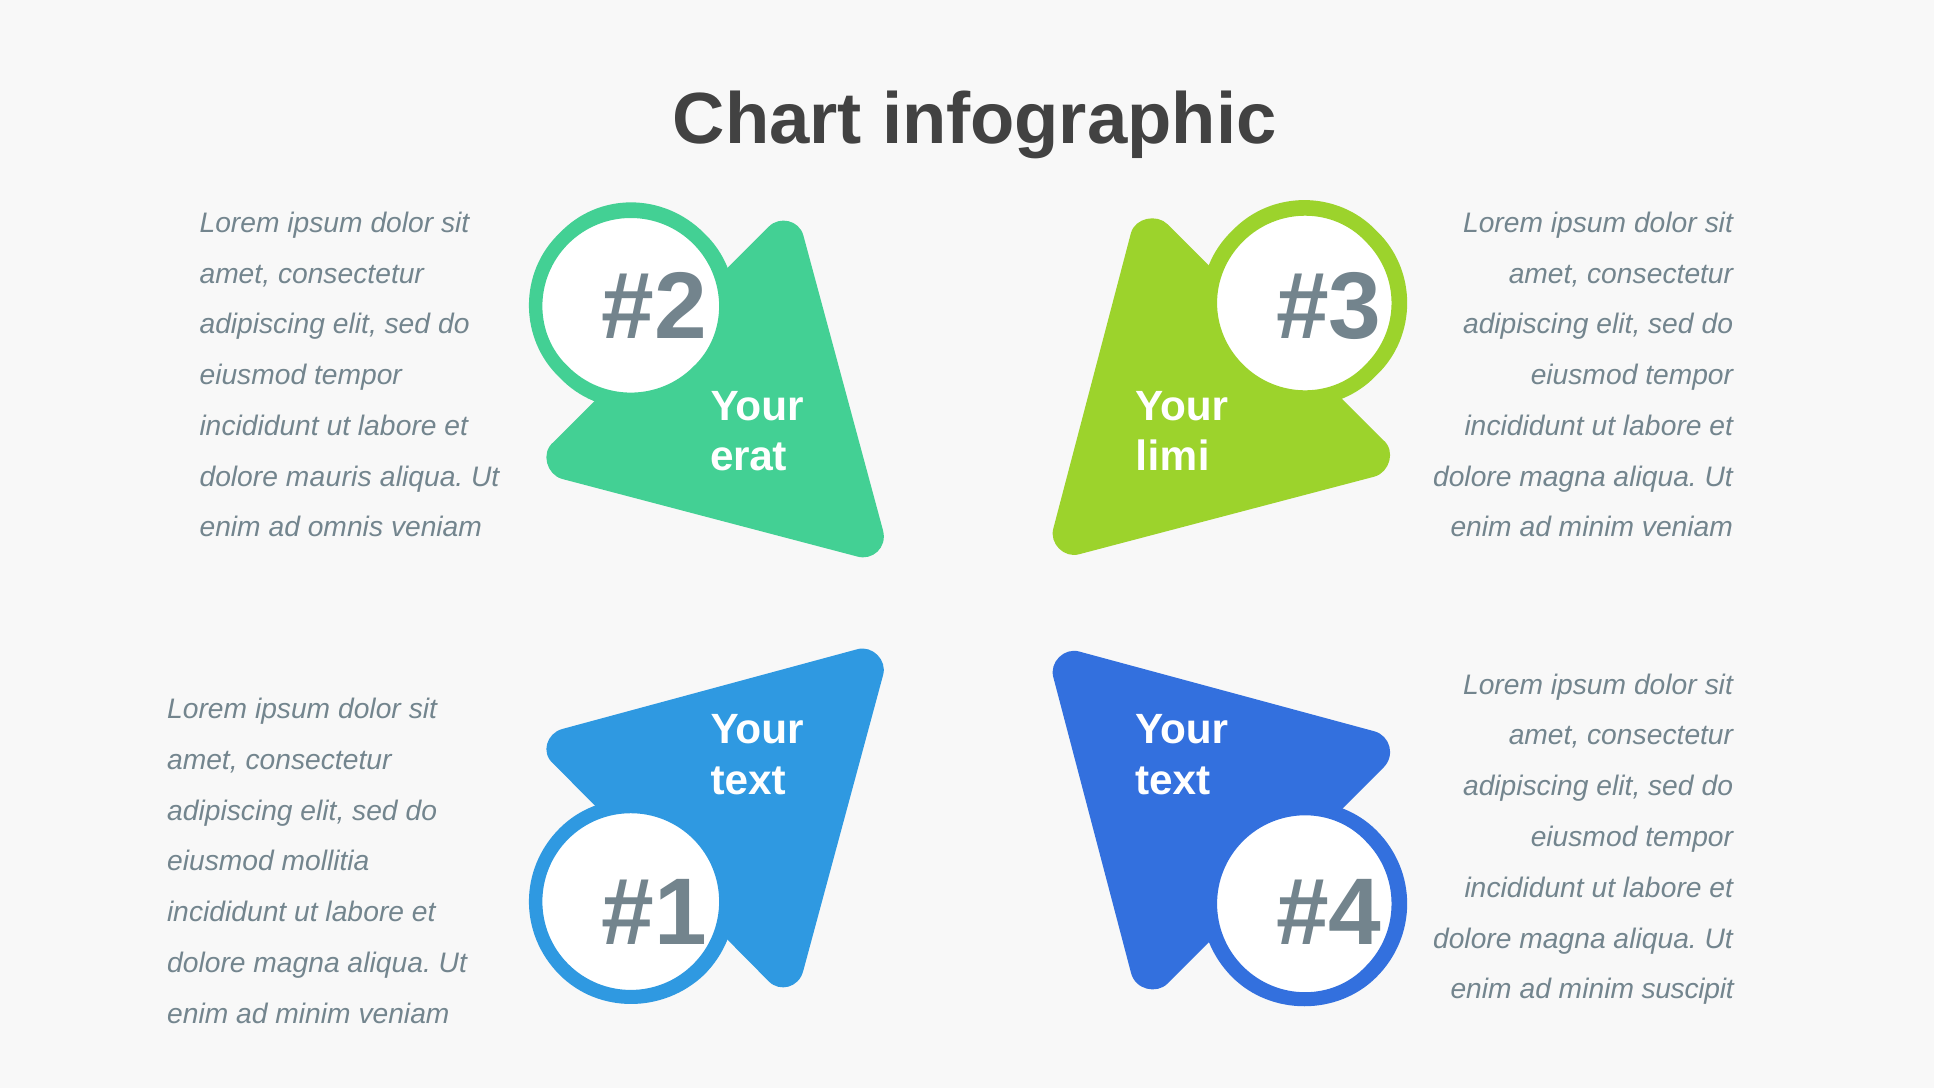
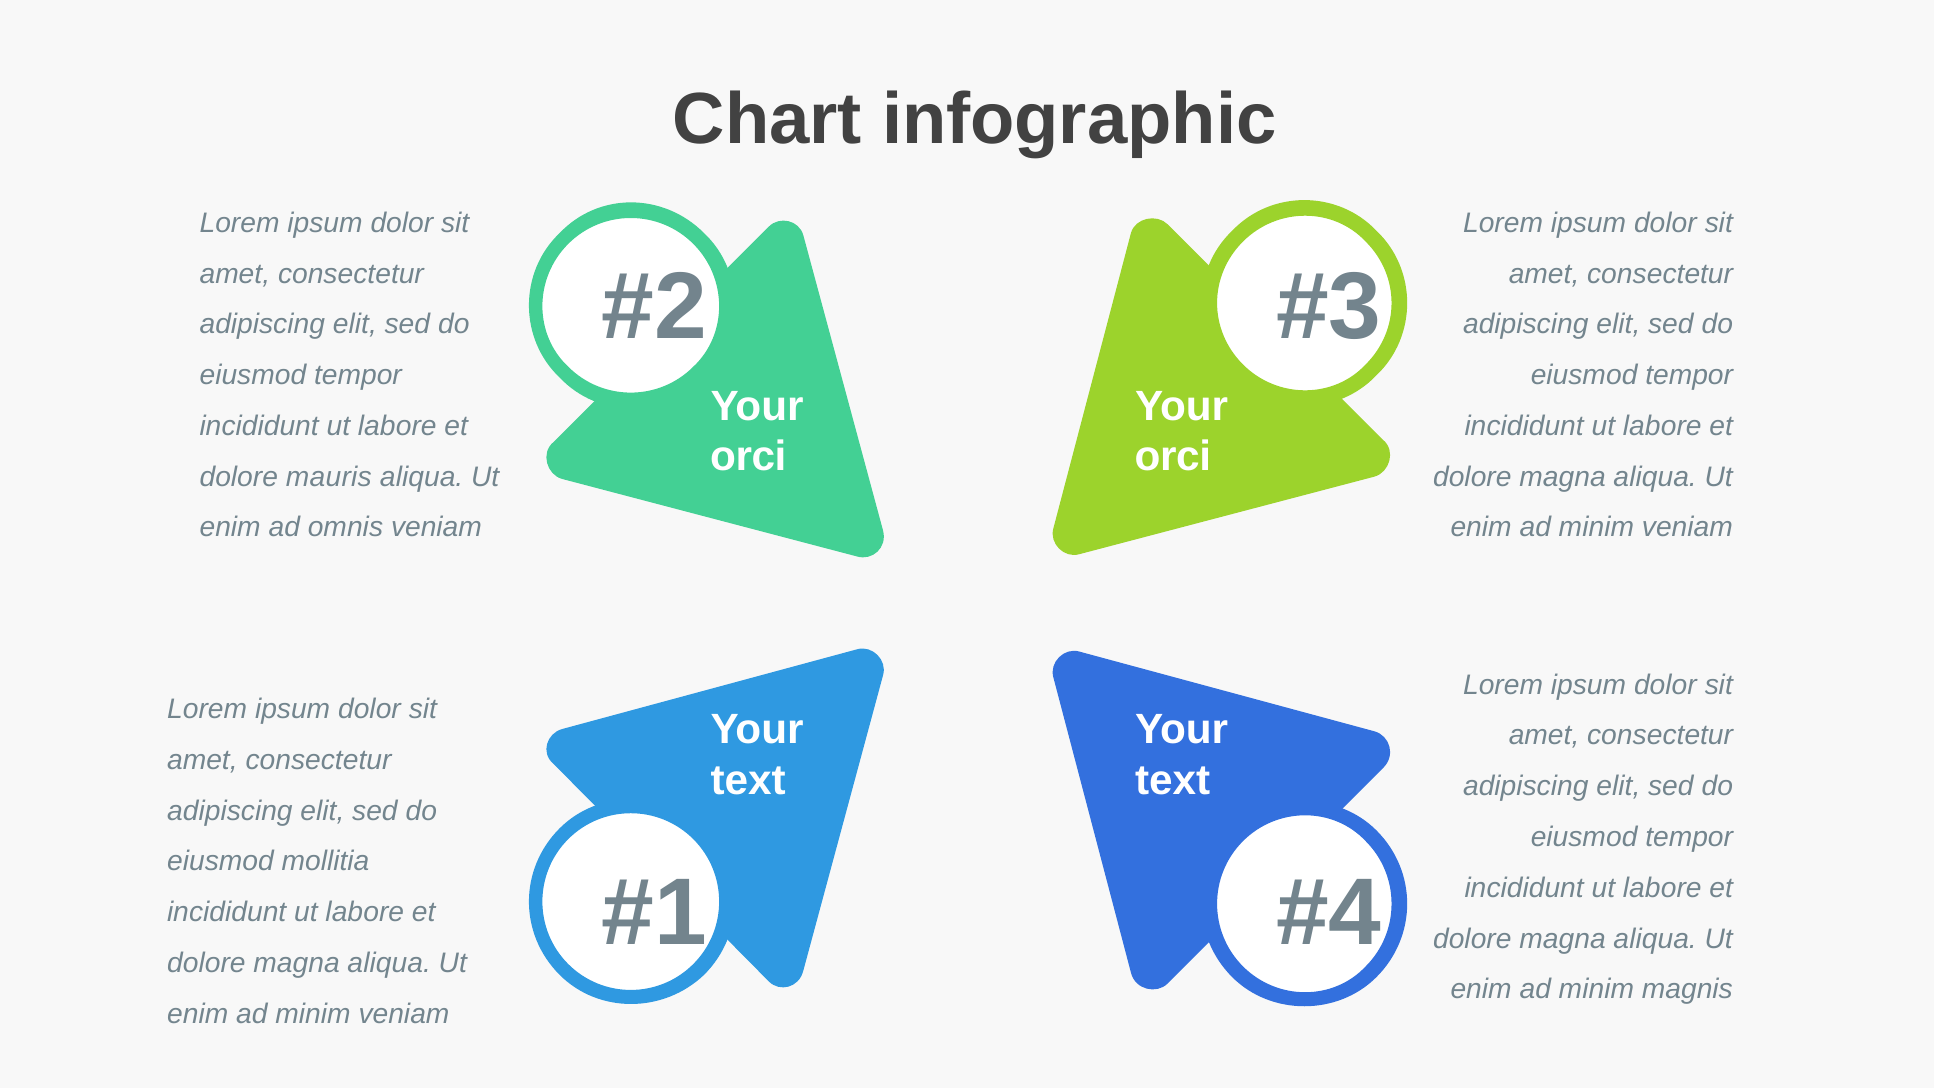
erat: erat -> orci (748, 457)
limi: limi -> orci (1173, 457)
suscipit: suscipit -> magnis (1687, 989)
